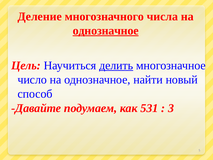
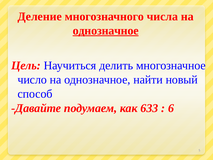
делить underline: present -> none (116, 65)
531: 531 -> 633 (149, 108)
3: 3 -> 6 (171, 108)
